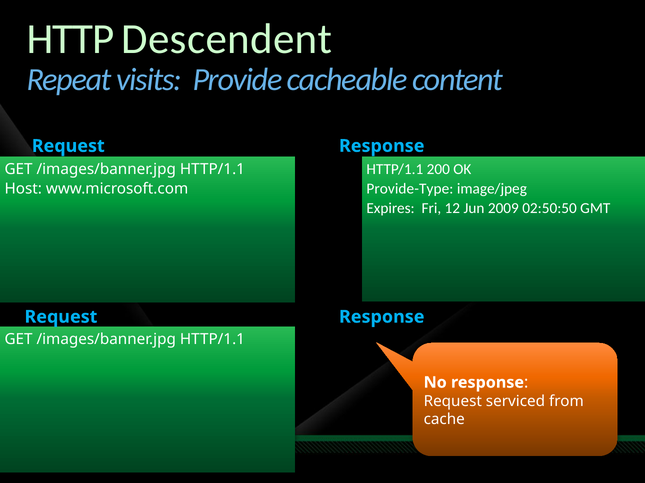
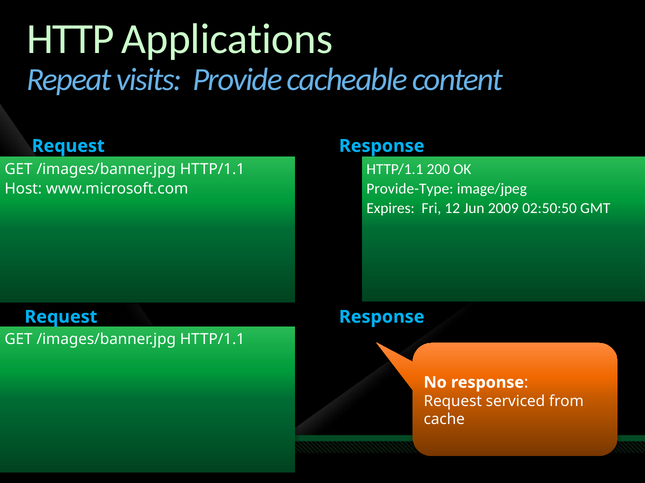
Descendent: Descendent -> Applications (227, 39)
